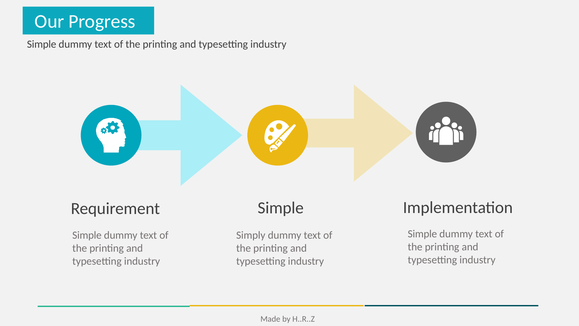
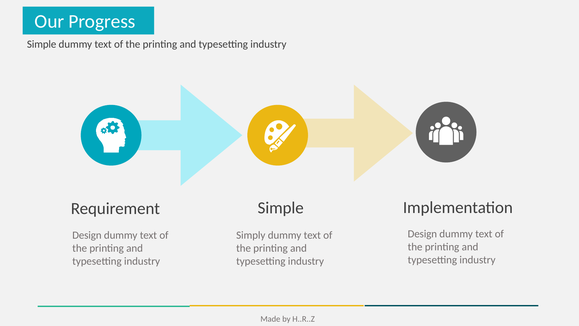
Simple: Simple -> Design (422, 234)
Simple: Simple -> Design (87, 235)
